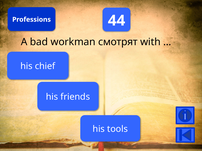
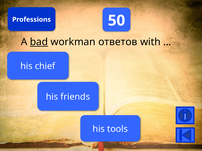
44: 44 -> 50 (117, 21)
bad underline: none -> present (39, 42)
смотрят: смотрят -> ответов (118, 42)
